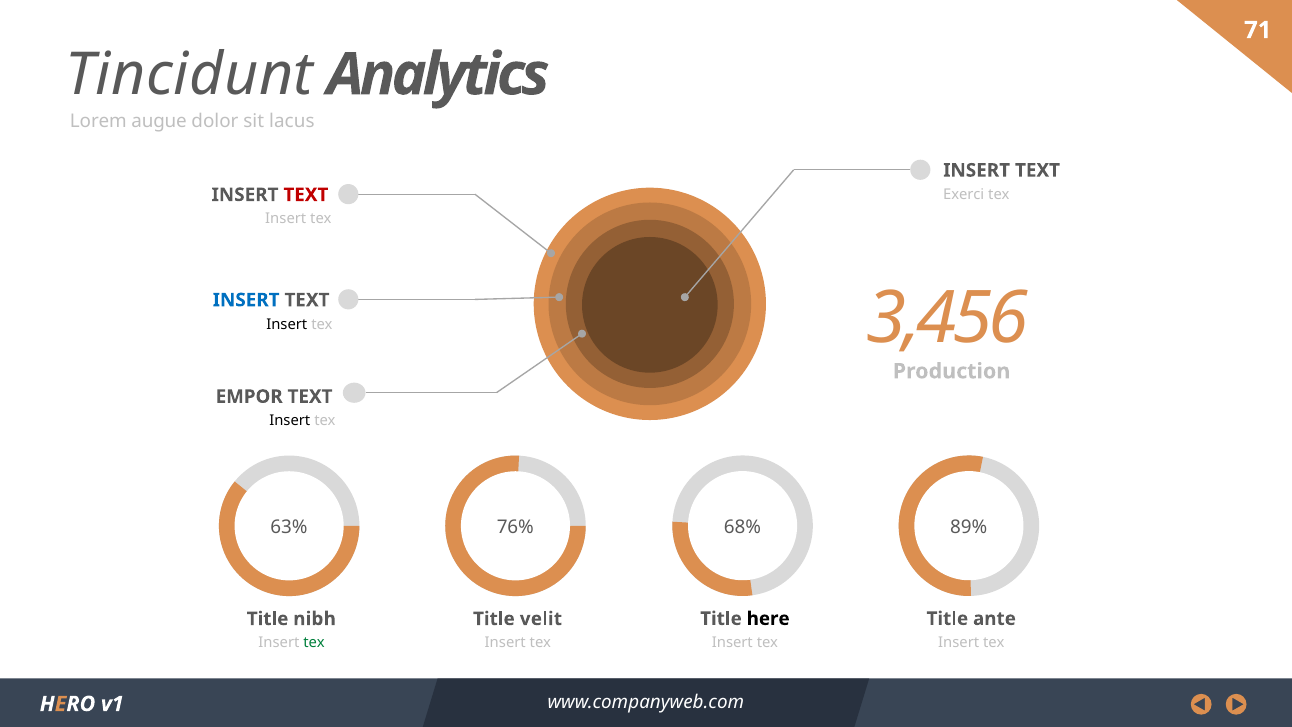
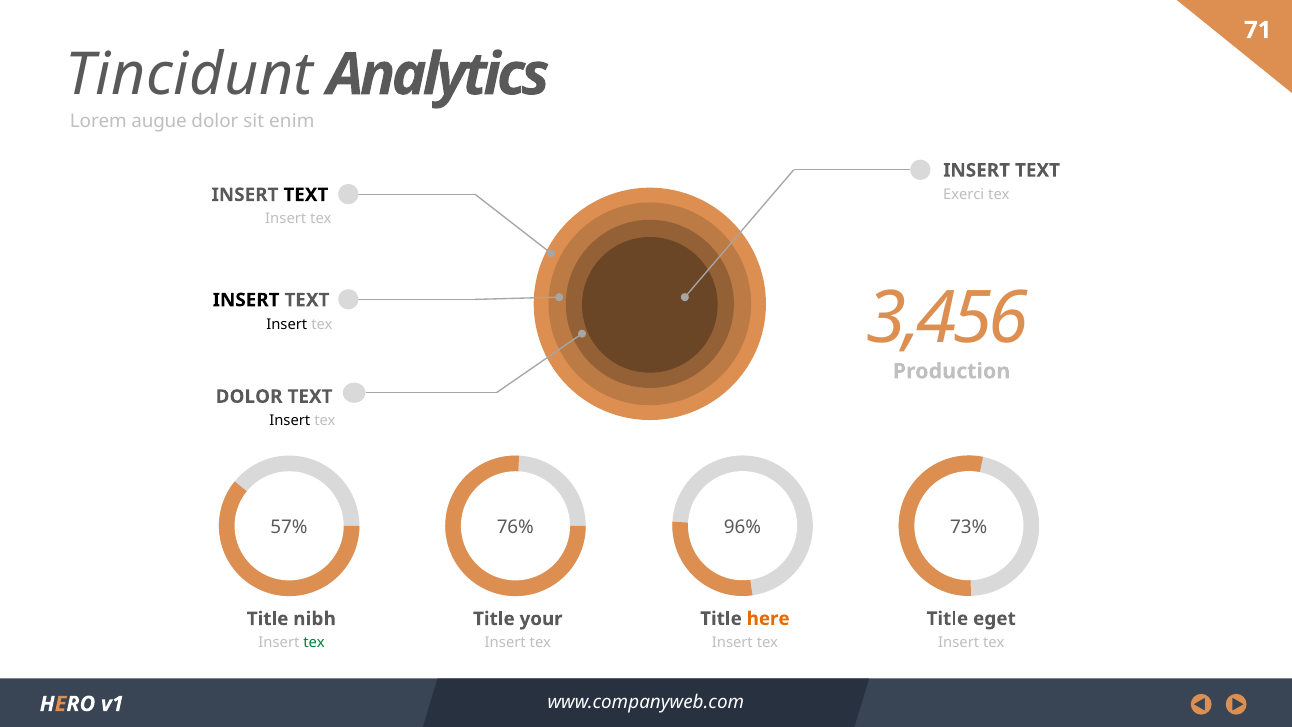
lacus: lacus -> enim (292, 121)
TEXT colour: red -> black (306, 195)
INSERT colour: blue -> black (246, 300)
EMPOR: EMPOR -> DOLOR (249, 396)
68%: 68% -> 96% (742, 527)
89%: 89% -> 73% (969, 527)
63%: 63% -> 57% (289, 527)
here colour: black -> orange (768, 618)
ante: ante -> eget (994, 618)
velit: velit -> your (541, 619)
